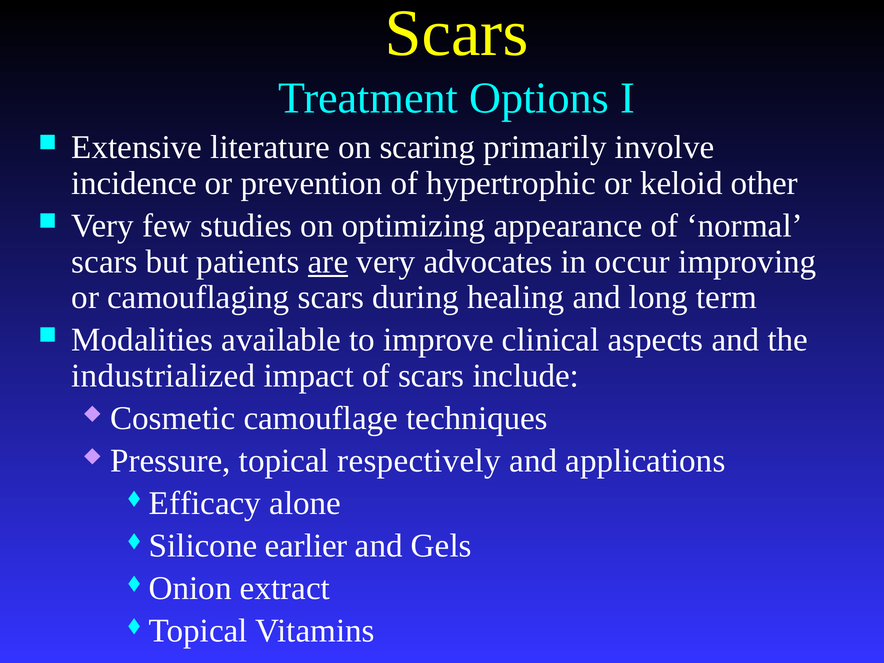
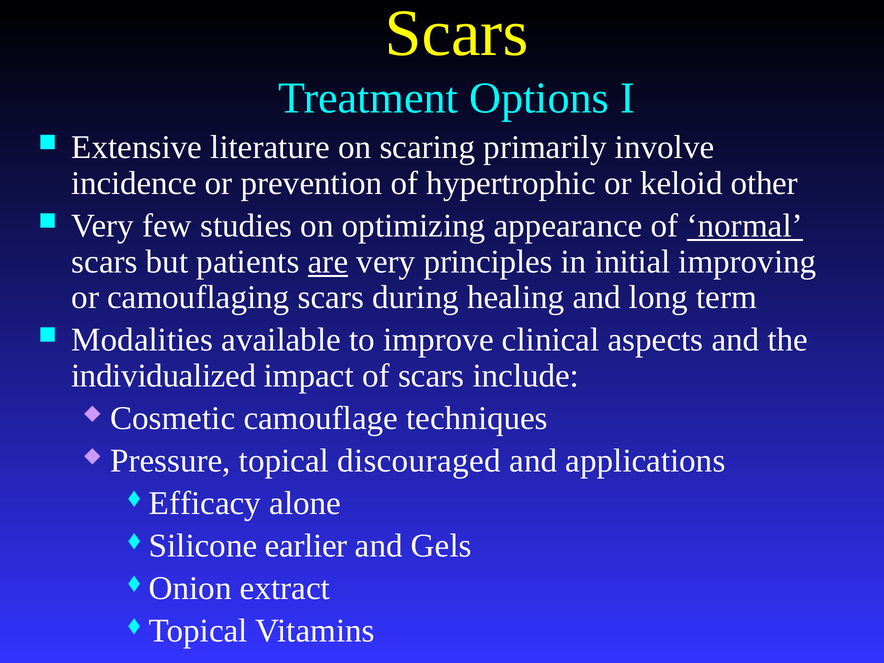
normal underline: none -> present (745, 226)
advocates: advocates -> principles (488, 262)
occur: occur -> initial (632, 262)
industrialized: industrialized -> individualized (164, 376)
respectively: respectively -> discouraged (419, 461)
